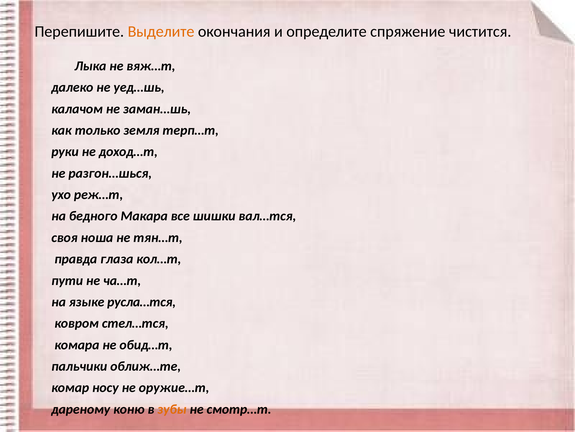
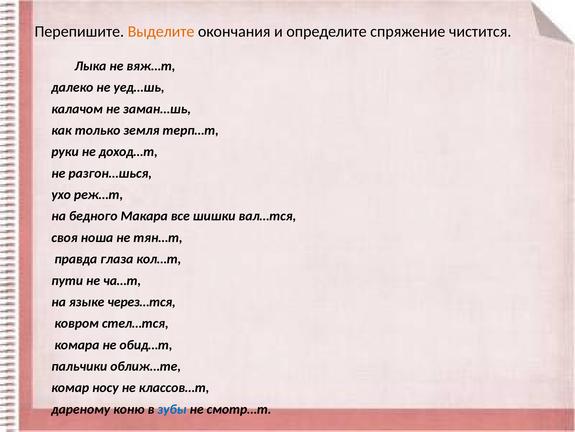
русла…тся: русла…тся -> через…тся (142, 301)
оружие…т: оружие…т -> классов…т (174, 387)
зубы colour: orange -> blue (172, 409)
